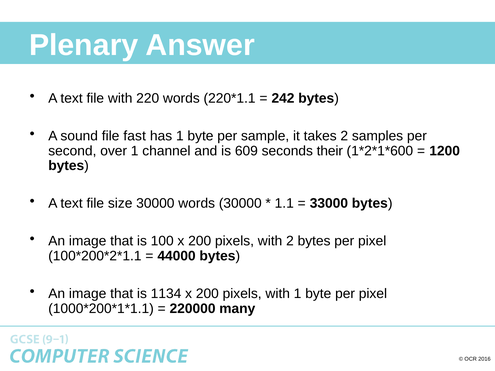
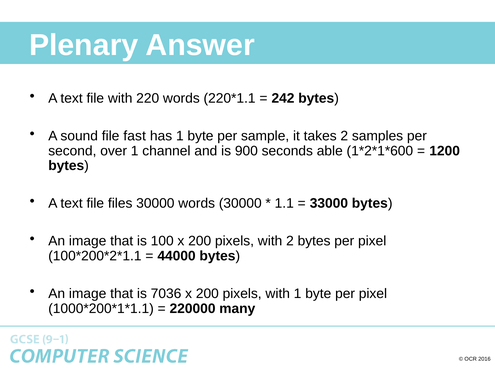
609: 609 -> 900 (246, 151)
their: their -> able (330, 151)
size: size -> files (120, 204)
1134: 1134 -> 7036 (166, 294)
